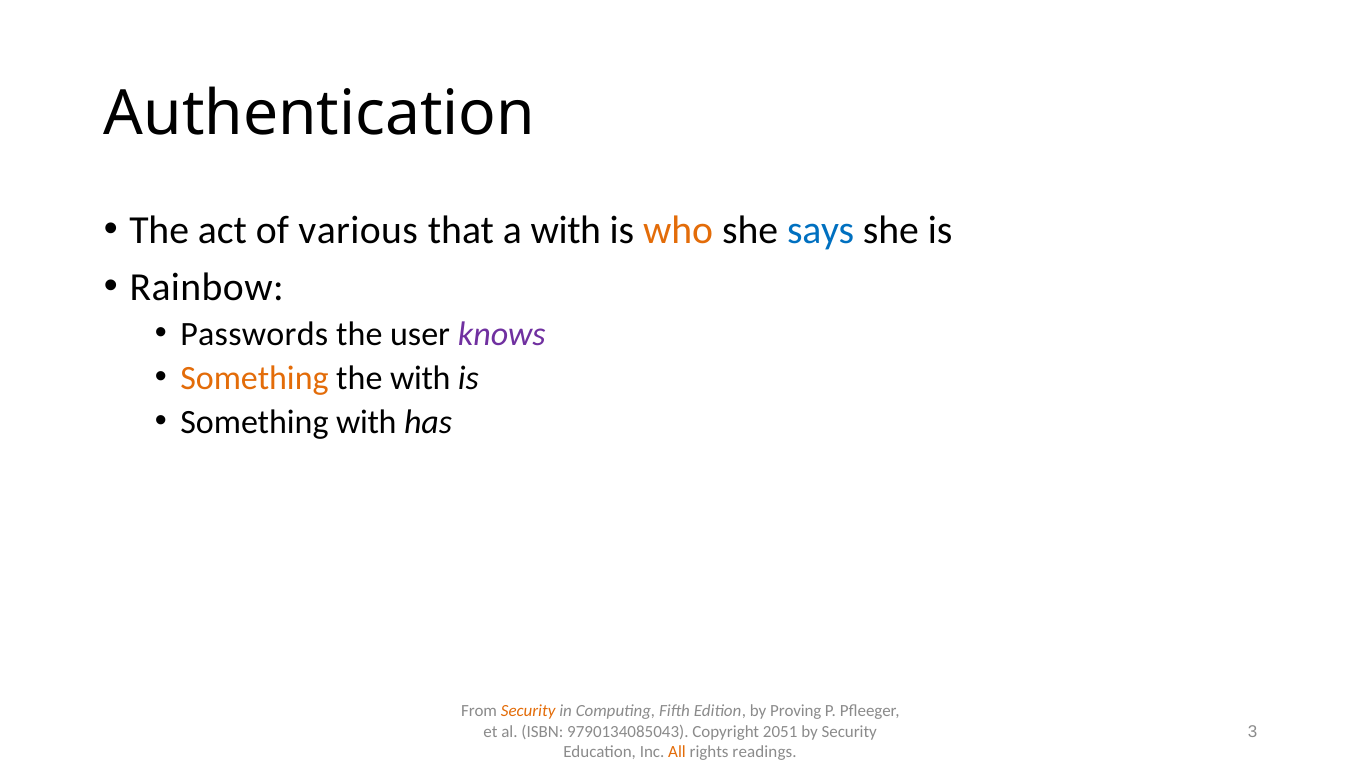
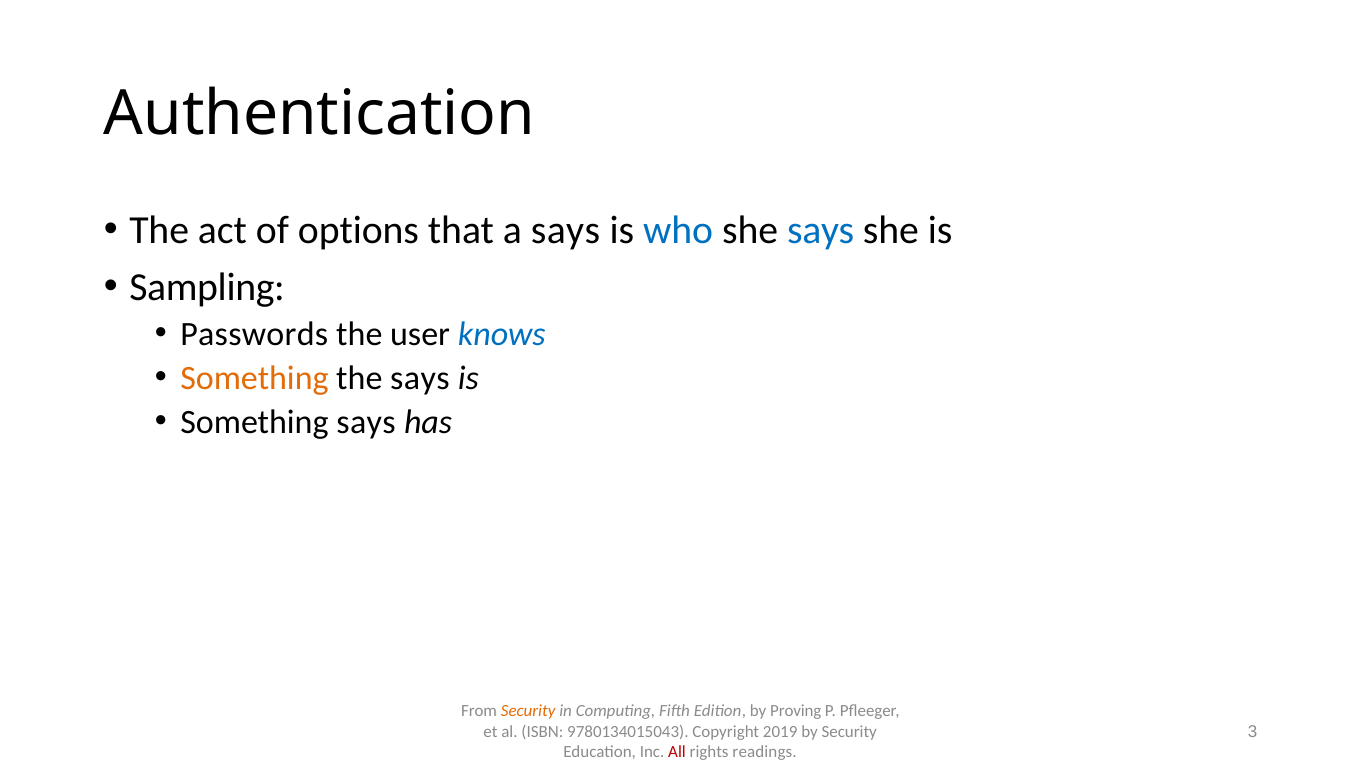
various: various -> options (358, 230)
a with: with -> says (566, 230)
who colour: orange -> blue (678, 230)
Rainbow: Rainbow -> Sampling (207, 287)
knows colour: purple -> blue (502, 334)
the with: with -> says (420, 378)
Something with: with -> says (366, 422)
9790134085043: 9790134085043 -> 9780134015043 (628, 731)
2051: 2051 -> 2019 (780, 731)
All colour: orange -> red (677, 752)
